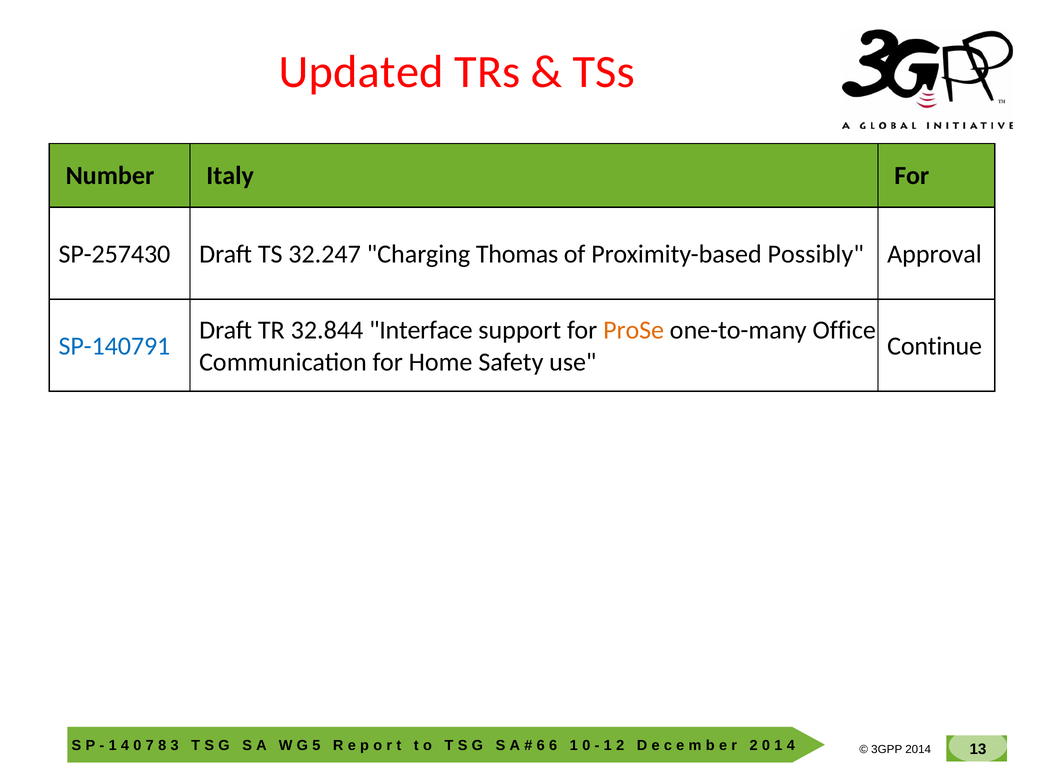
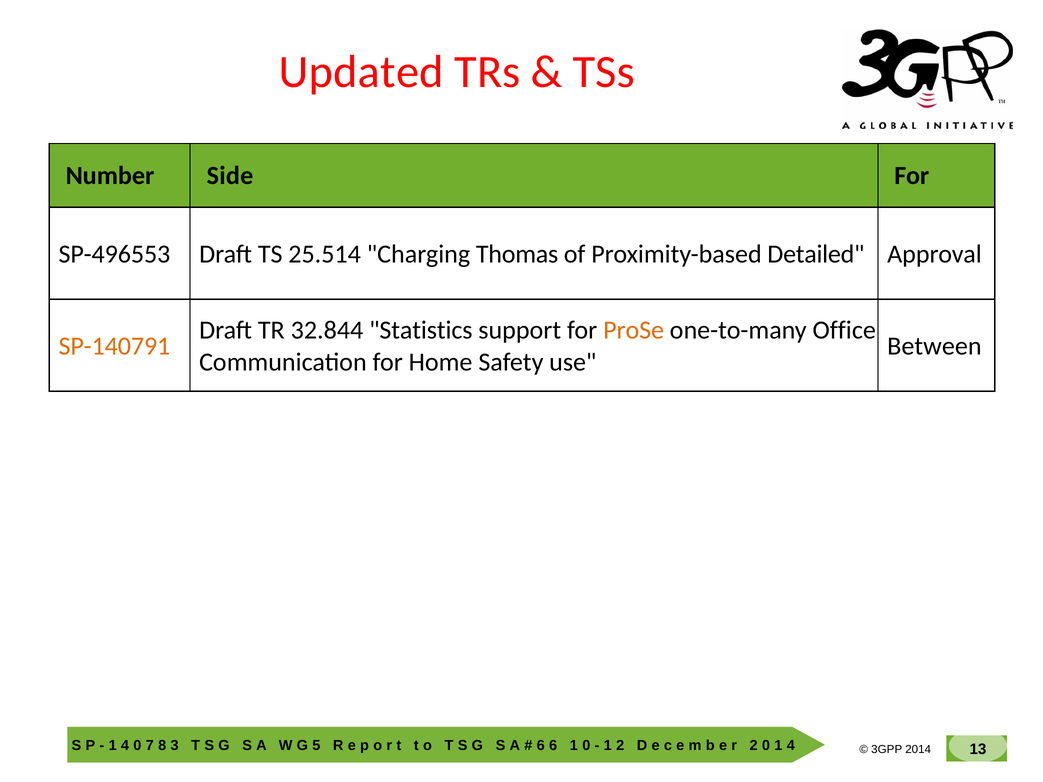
Italy: Italy -> Side (230, 176)
SP-257430: SP-257430 -> SP-496553 (114, 254)
32.247: 32.247 -> 25.514 (325, 254)
Possibly: Possibly -> Detailed (816, 254)
Interface: Interface -> Statistics (421, 330)
SP-140791 colour: blue -> orange (114, 346)
Continue: Continue -> Between (934, 346)
